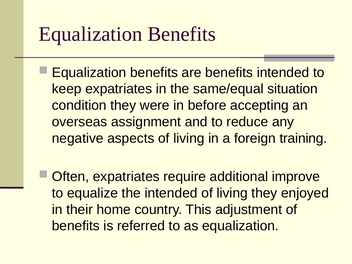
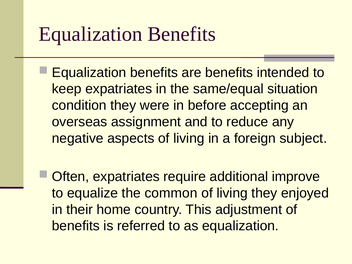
training: training -> subject (303, 138)
the intended: intended -> common (171, 193)
